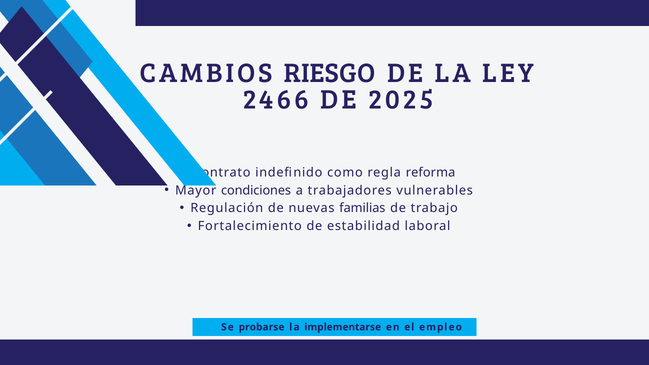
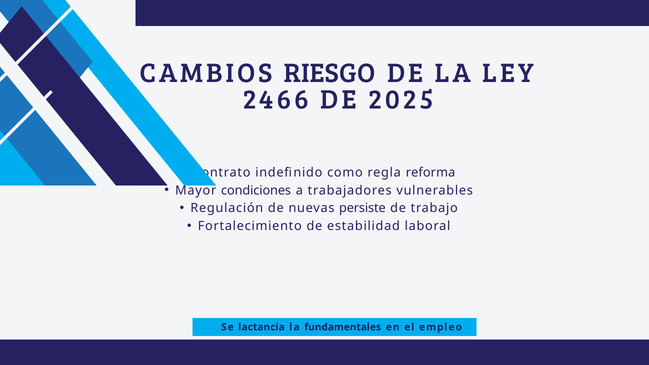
familias: familias -> persiste (362, 208)
probarse: probarse -> lactancia (262, 327)
implementarse: implementarse -> fundamentales (343, 327)
